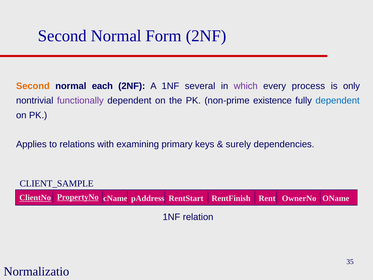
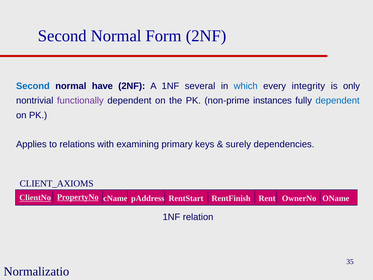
Second colour: orange -> blue (33, 86)
each: each -> have (102, 86)
which colour: purple -> blue (246, 86)
process: process -> integrity (308, 86)
existence: existence -> instances (272, 101)
CLIENT_SAMPLE: CLIENT_SAMPLE -> CLIENT_AXIOMS (57, 183)
